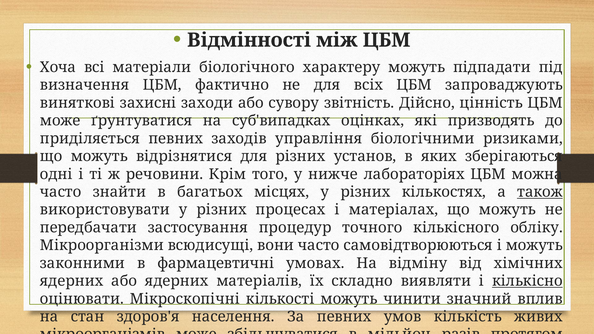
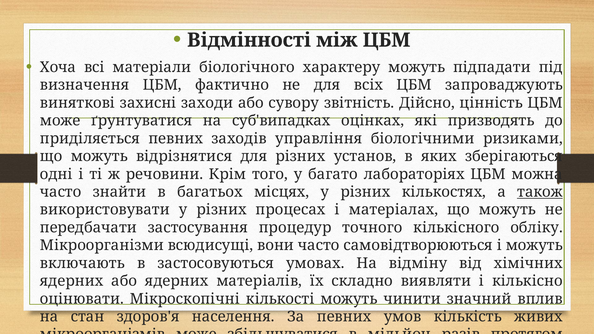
нижче: нижче -> багато (333, 174)
законними: законними -> включають (82, 263)
фармацевтичні: фармацевтичні -> застосовуються (216, 263)
кількісно underline: present -> none (527, 281)
